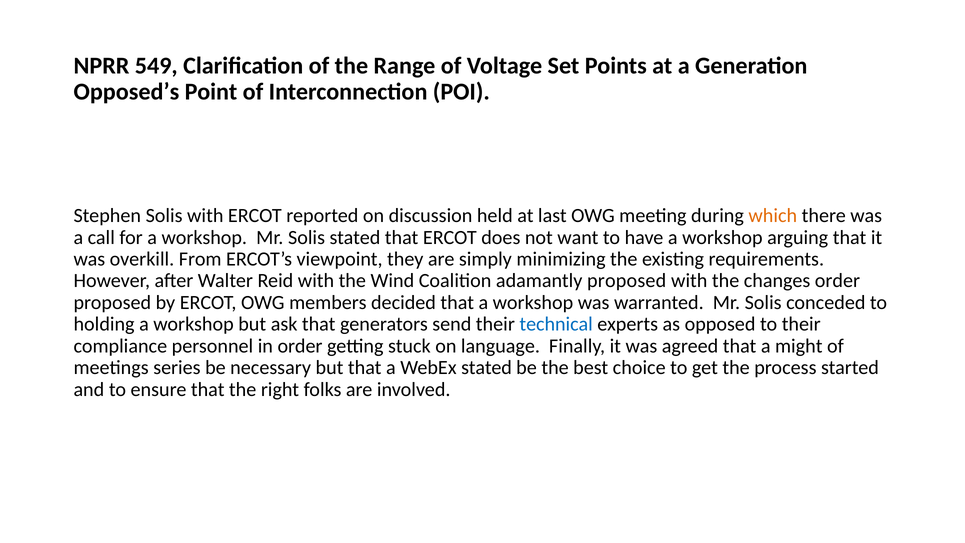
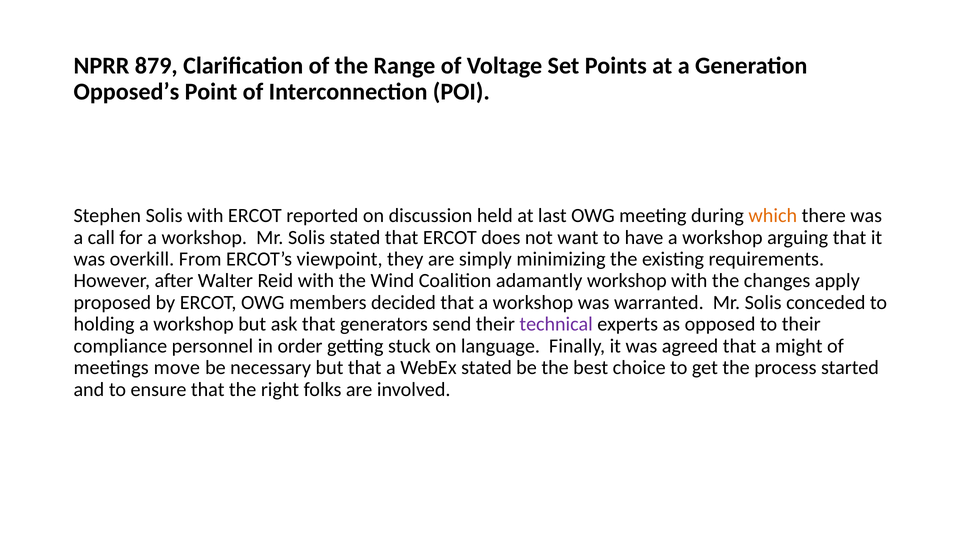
549: 549 -> 879 (156, 66)
adamantly proposed: proposed -> workshop (627, 281)
changes order: order -> apply (837, 281)
technical colour: blue -> purple (556, 324)
series: series -> move (177, 368)
